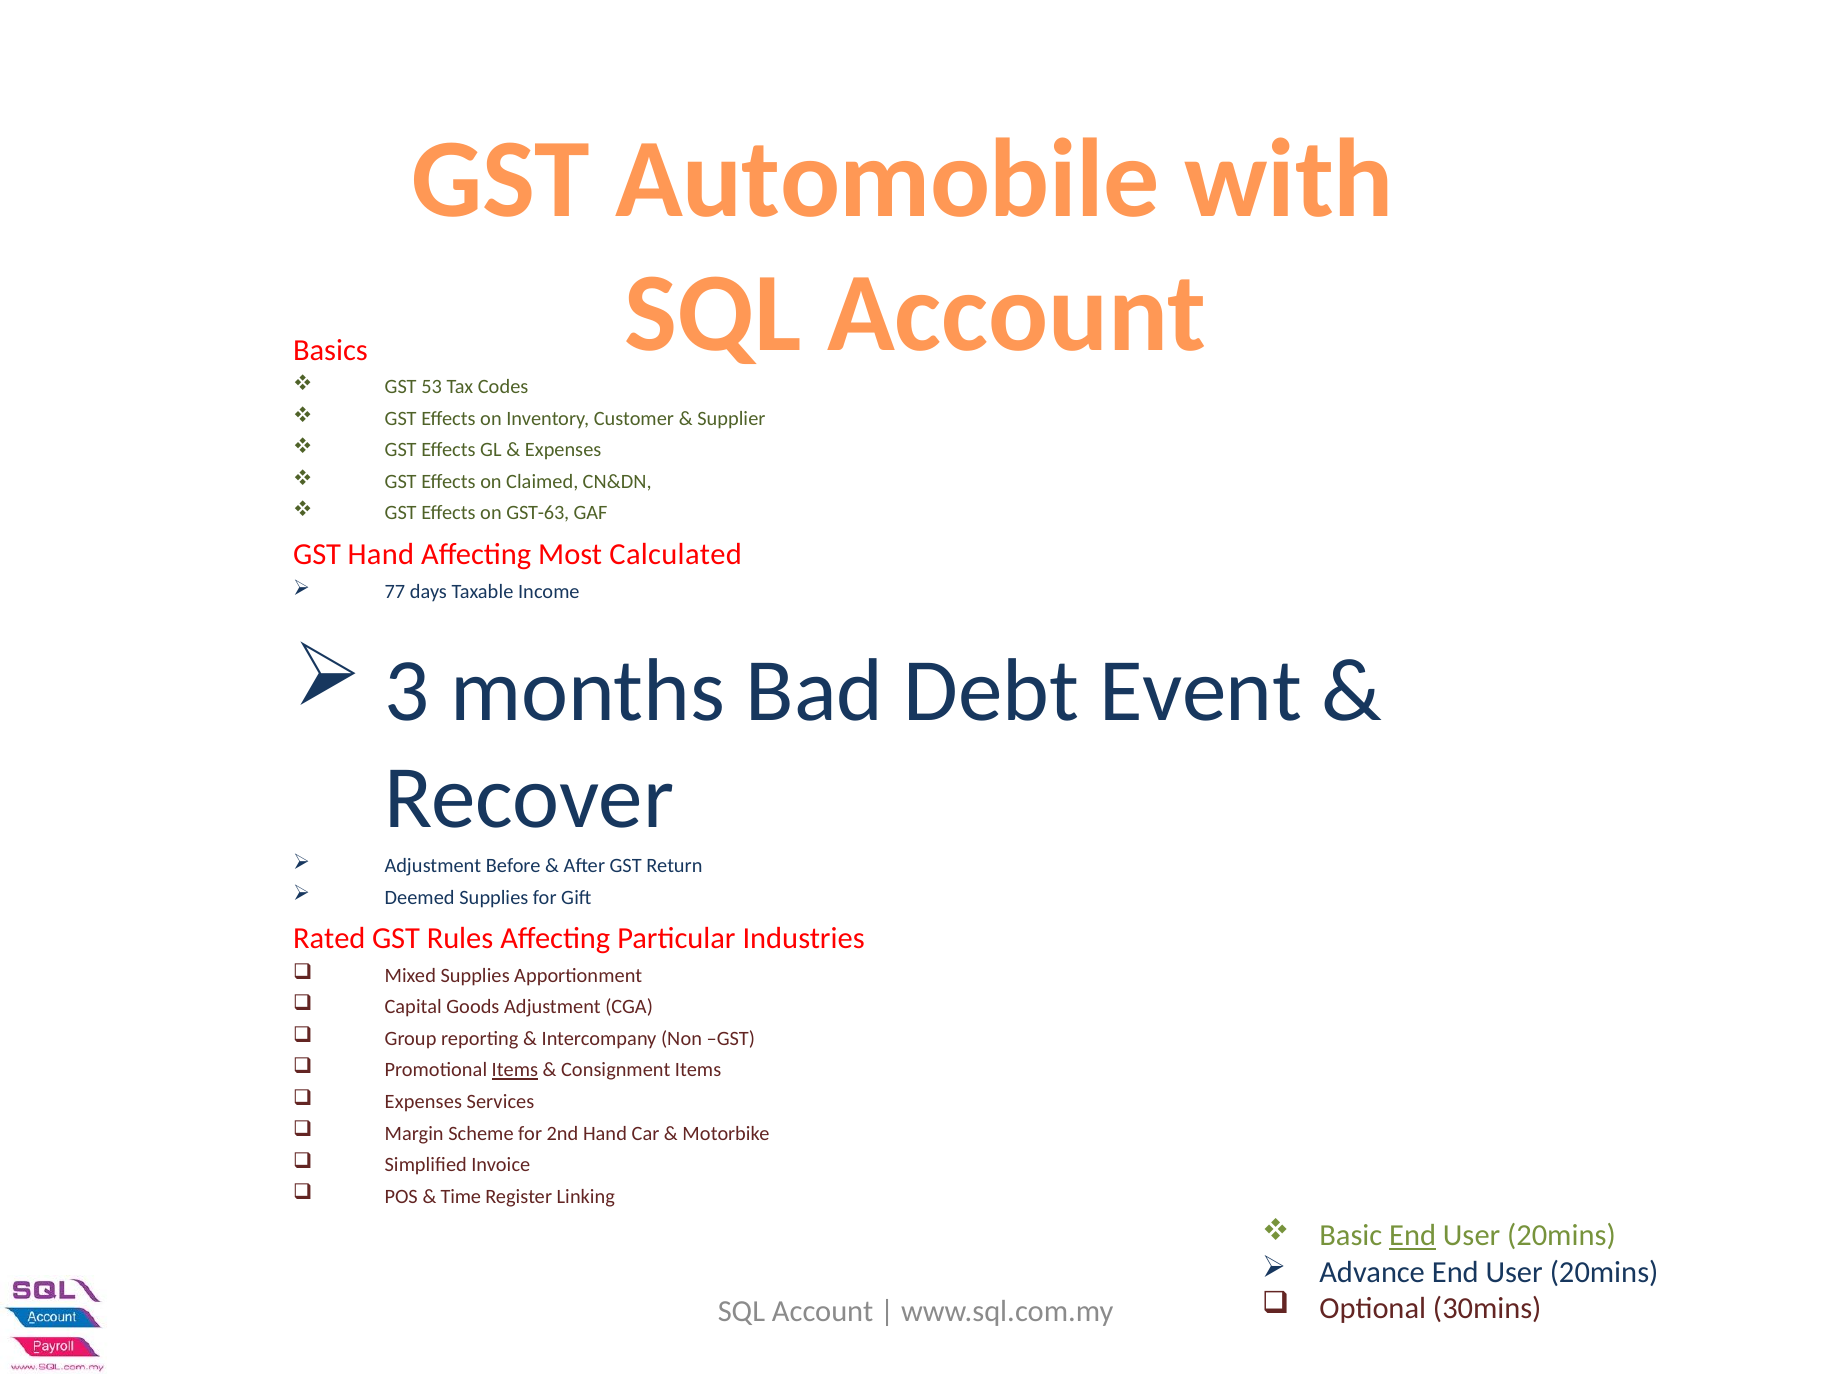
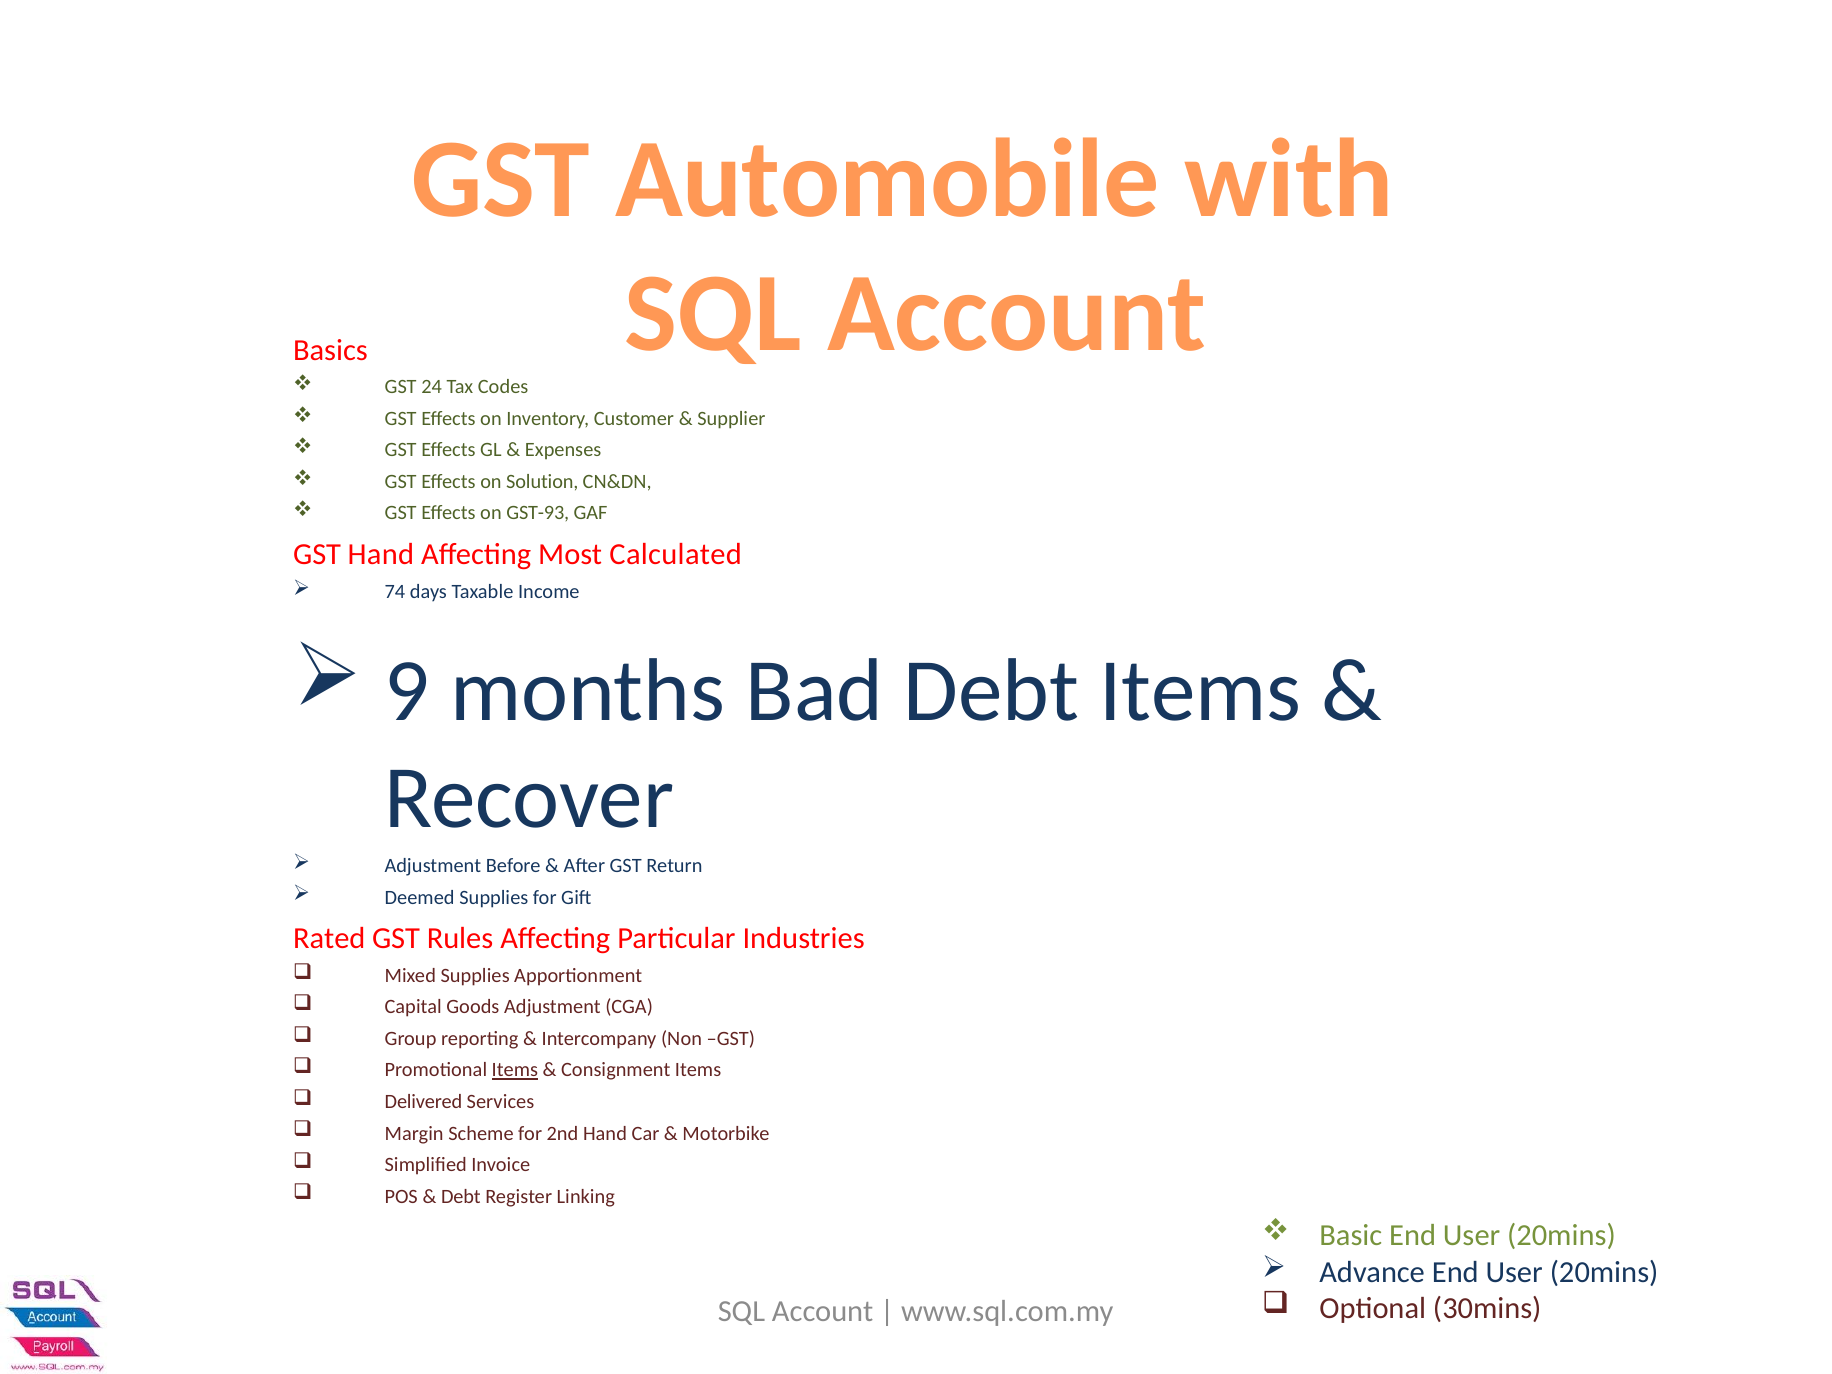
53: 53 -> 24 (432, 387)
Claimed: Claimed -> Solution (542, 482)
GST-63: GST-63 -> GST-93 (538, 513)
77: 77 -> 74 (395, 592)
3: 3 -> 9 (407, 691)
Debt Event: Event -> Items (1200, 691)
Expenses: Expenses -> Delivered (424, 1102)
Time: Time -> Debt (461, 1196)
End underline: present -> none (1413, 1235)
